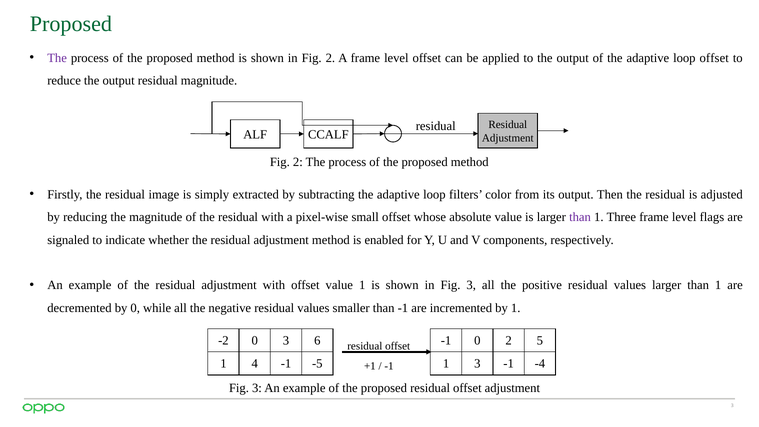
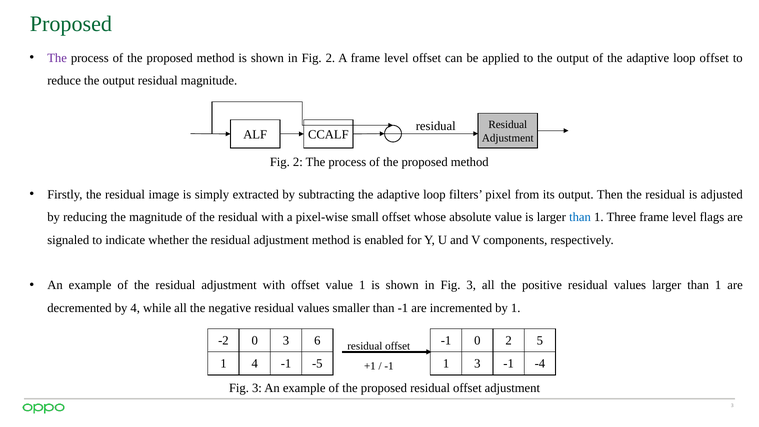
color: color -> pixel (498, 194)
than colour: purple -> blue (580, 217)
by 0: 0 -> 4 (135, 308)
